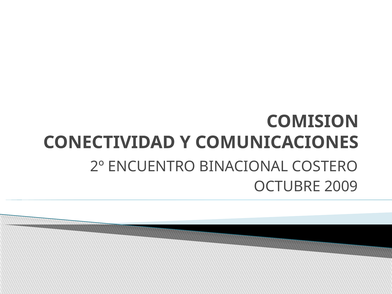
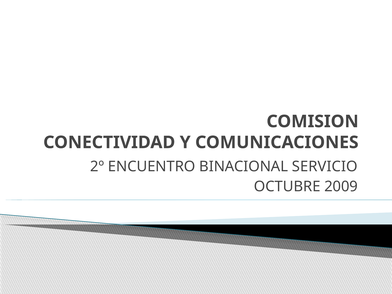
COSTERO: COSTERO -> SERVICIO (325, 167)
